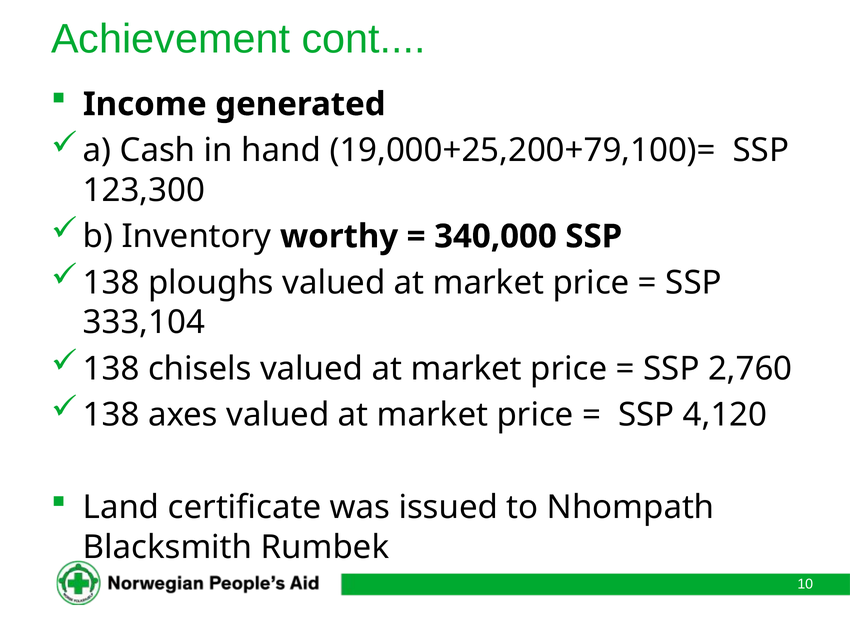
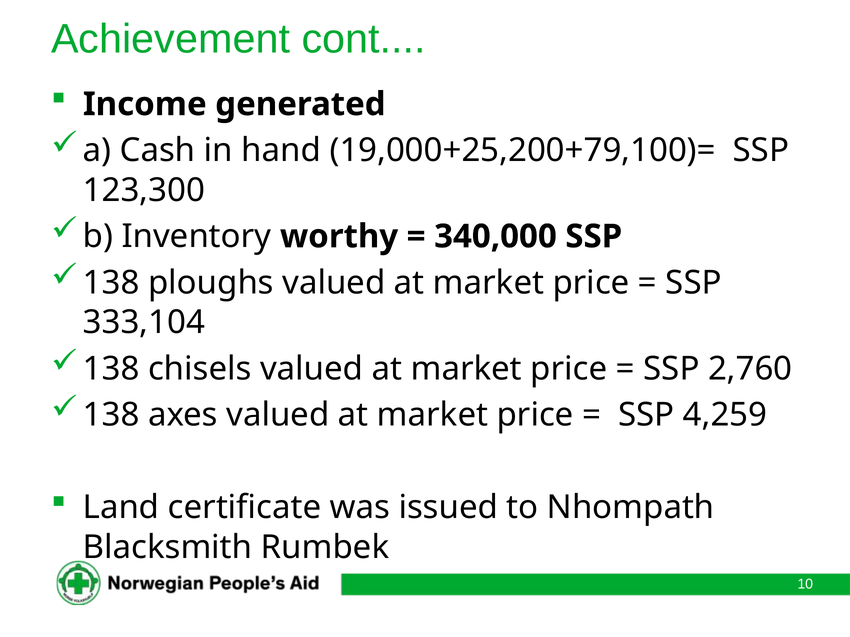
4,120: 4,120 -> 4,259 (725, 415)
